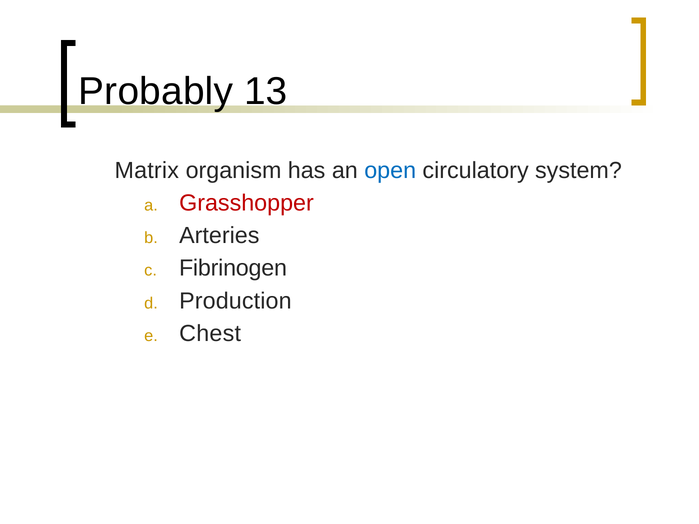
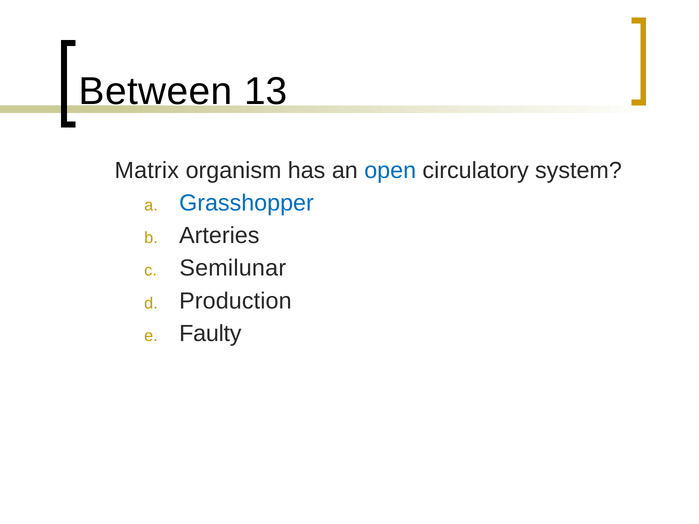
Probably: Probably -> Between (156, 91)
Grasshopper colour: red -> blue (246, 203)
Fibrinogen: Fibrinogen -> Semilunar (233, 268)
Chest: Chest -> Faulty (210, 334)
